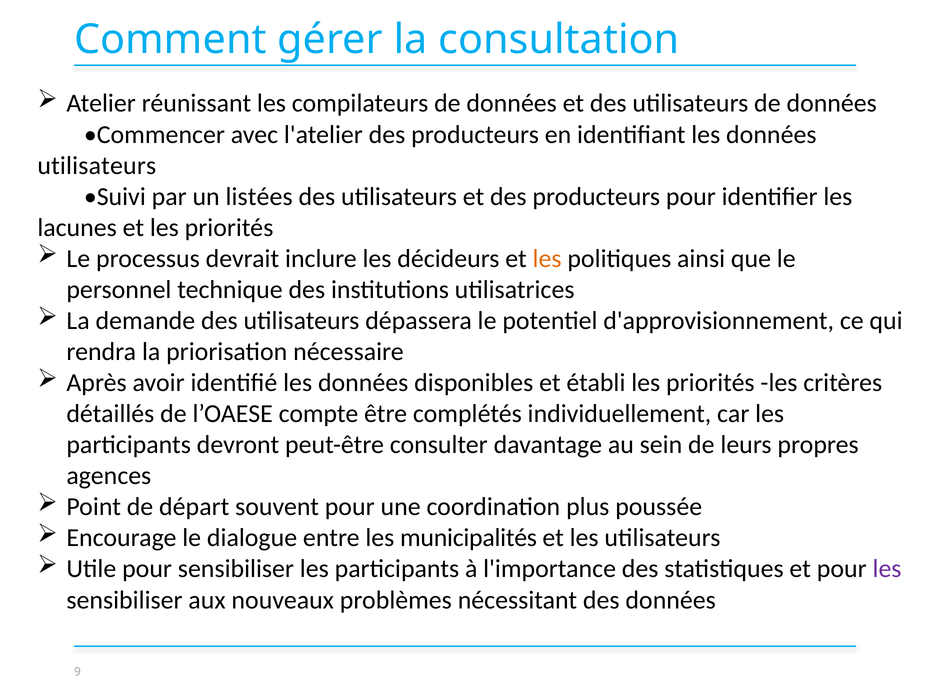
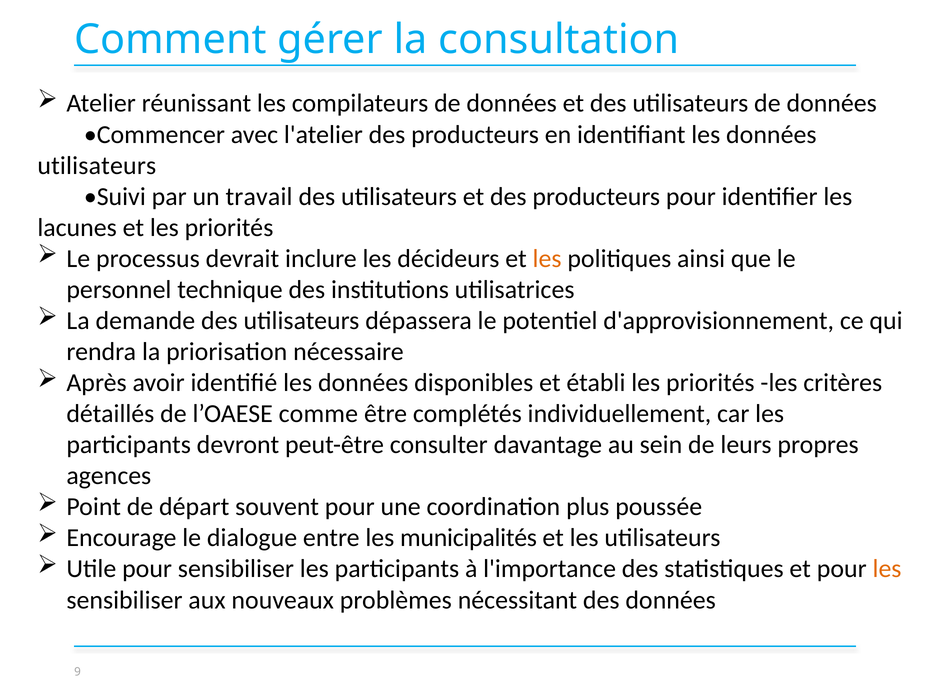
listées: listées -> travail (259, 197)
compte: compte -> comme (318, 414)
les colour: purple -> orange (887, 569)
